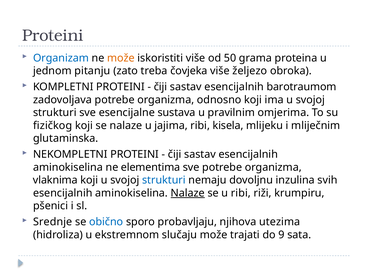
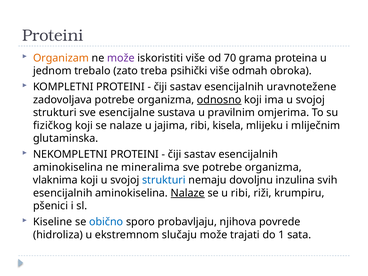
Organizam colour: blue -> orange (61, 58)
može colour: orange -> purple (121, 58)
50: 50 -> 70 (230, 58)
pitanju: pitanju -> trebalo (92, 71)
čovjeka: čovjeka -> psihički (189, 71)
željezo: željezo -> odmah (250, 71)
barotraumom: barotraumom -> uravnotežene (301, 87)
odnosno underline: none -> present (219, 100)
elementima: elementima -> mineralima (150, 167)
Srednje: Srednje -> Kiseline (53, 222)
utezima: utezima -> povrede (280, 222)
9: 9 -> 1 (281, 235)
